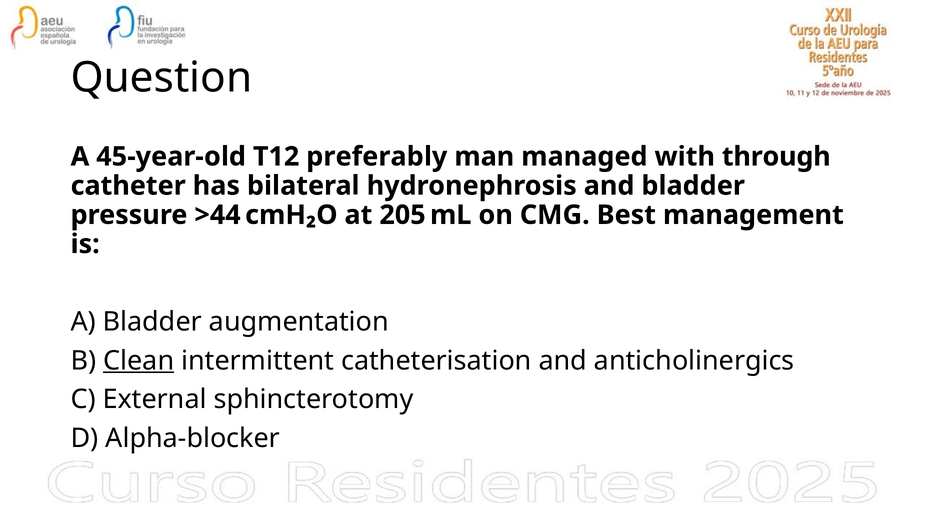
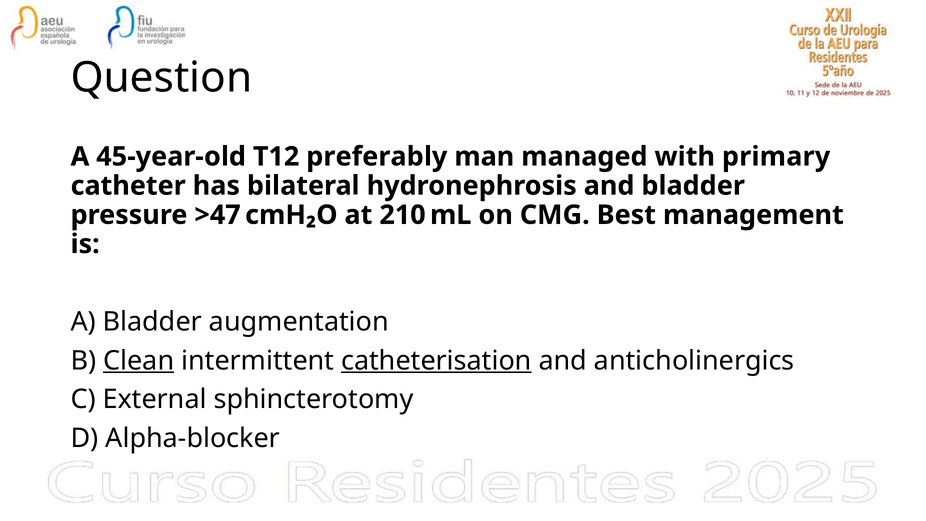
through: through -> primary (776, 157)
>44: >44 -> >47 (218, 215)
205: 205 -> 210 (403, 215)
catheterisation underline: none -> present (436, 361)
